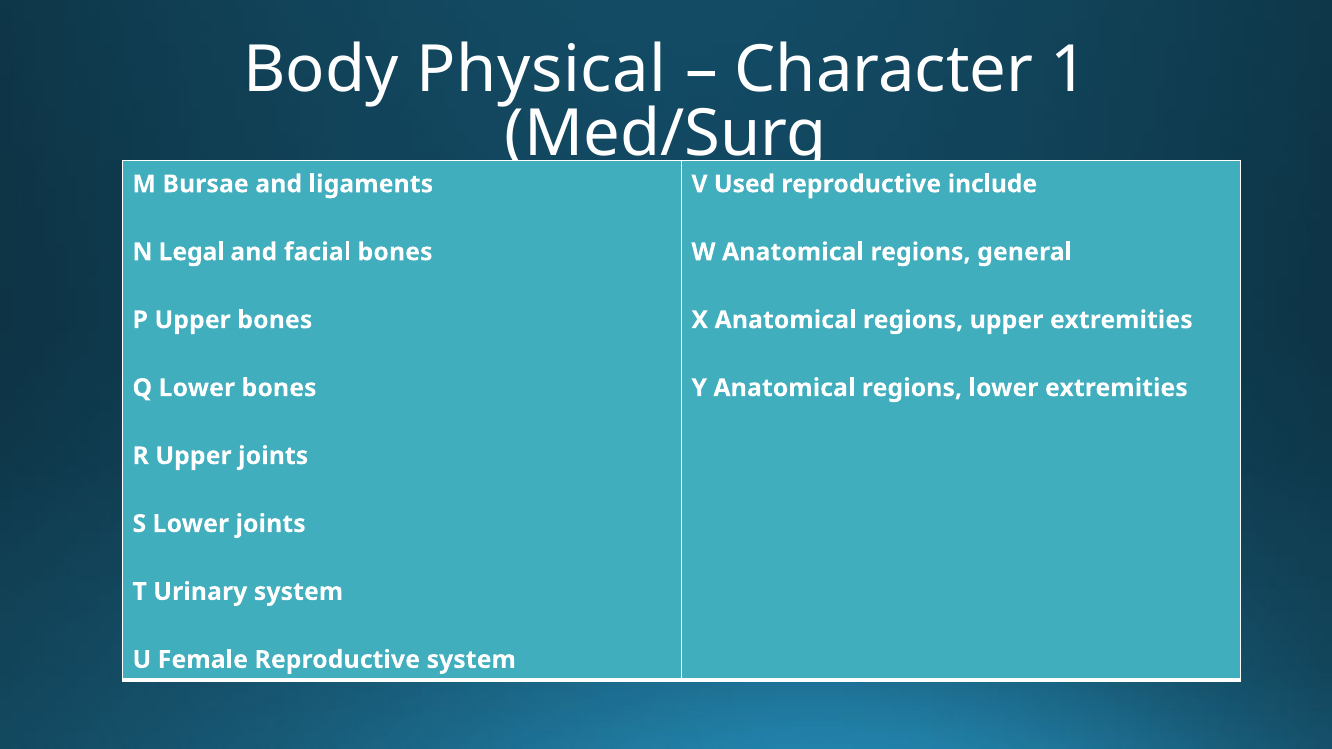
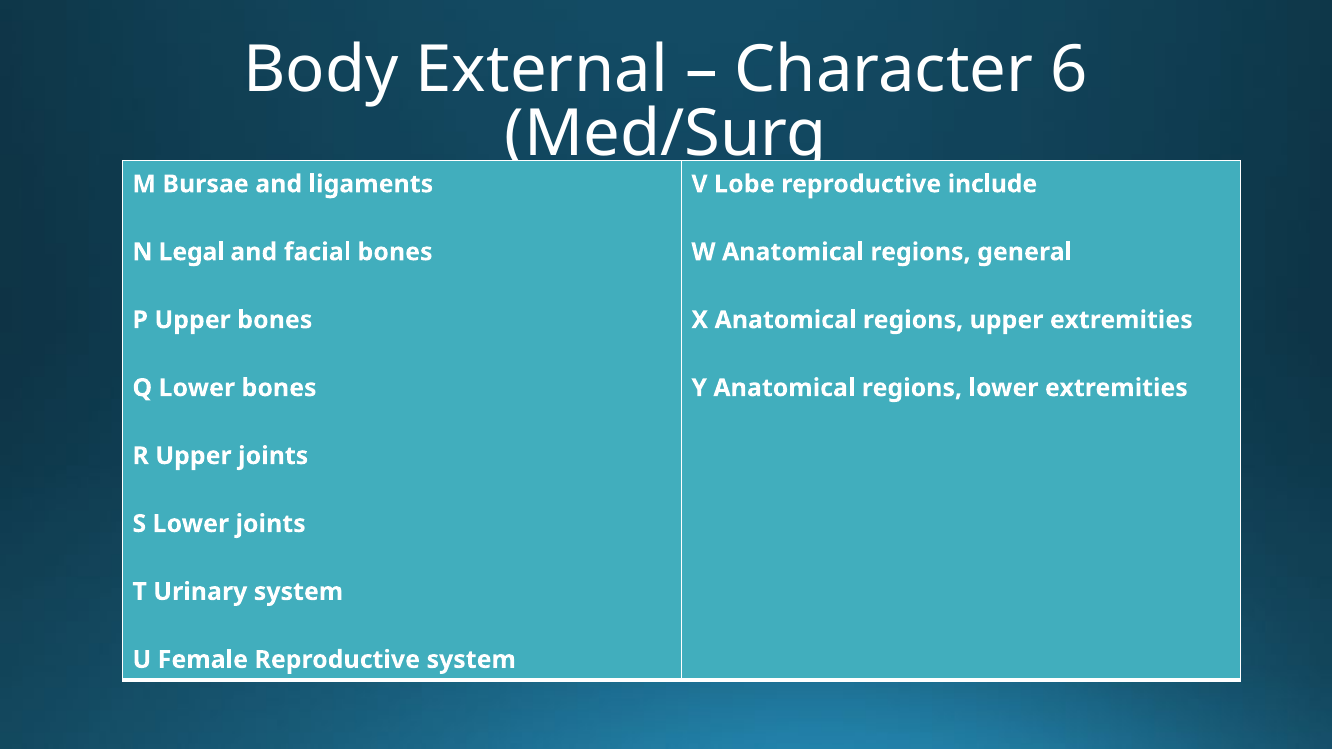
Physical: Physical -> External (542, 70)
1: 1 -> 6 (1069, 70)
Used: Used -> Lobe (744, 184)
